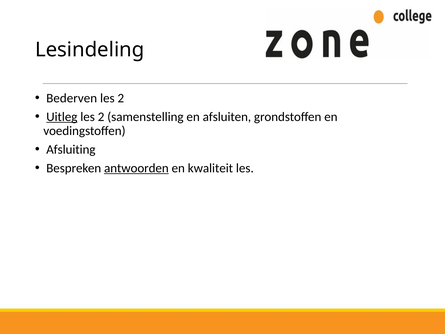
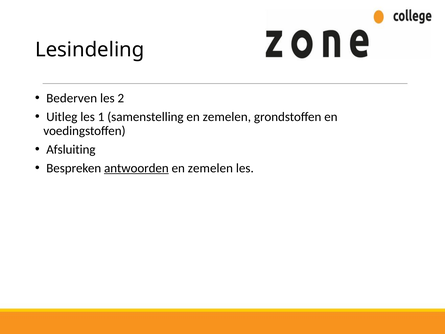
Uitleg underline: present -> none (62, 117)
2: 2 -> 1 (101, 117)
samenstelling en afsluiten: afsluiten -> zemelen (227, 117)
kwaliteit: kwaliteit -> zemelen (210, 168)
